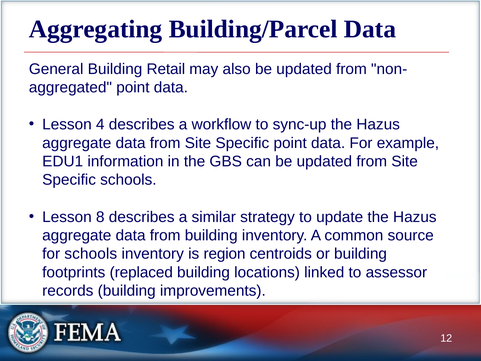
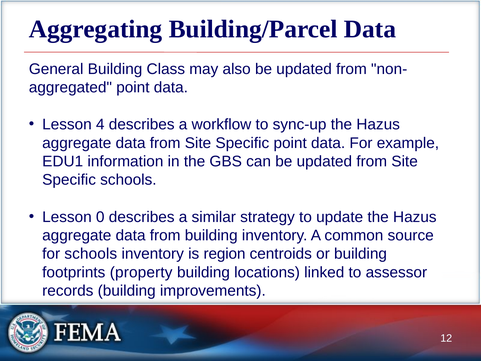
Retail: Retail -> Class (166, 69)
8: 8 -> 0 (100, 217)
replaced: replaced -> property (141, 272)
